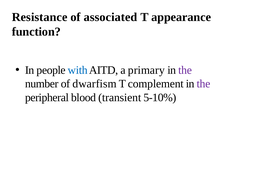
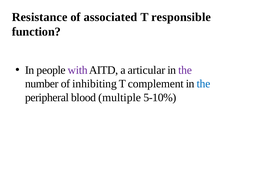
appearance: appearance -> responsible (181, 17)
with colour: blue -> purple (78, 70)
primary: primary -> articular (146, 70)
dwarfism: dwarfism -> inhibiting (95, 84)
the colour: purple -> blue (204, 84)
transient: transient -> multiple (120, 97)
